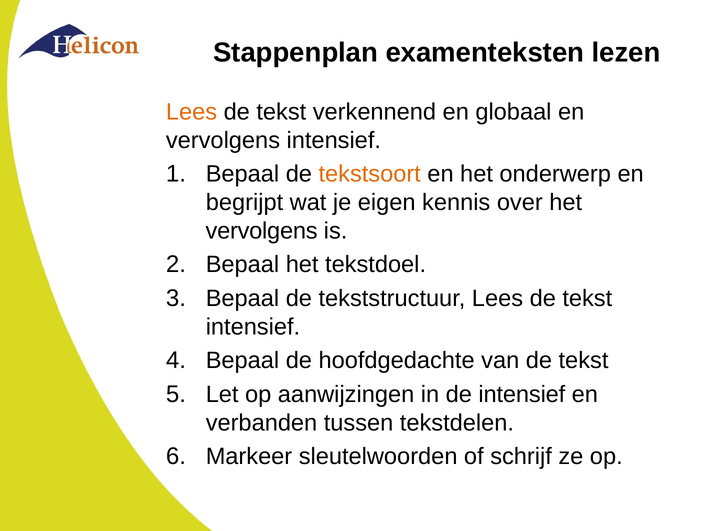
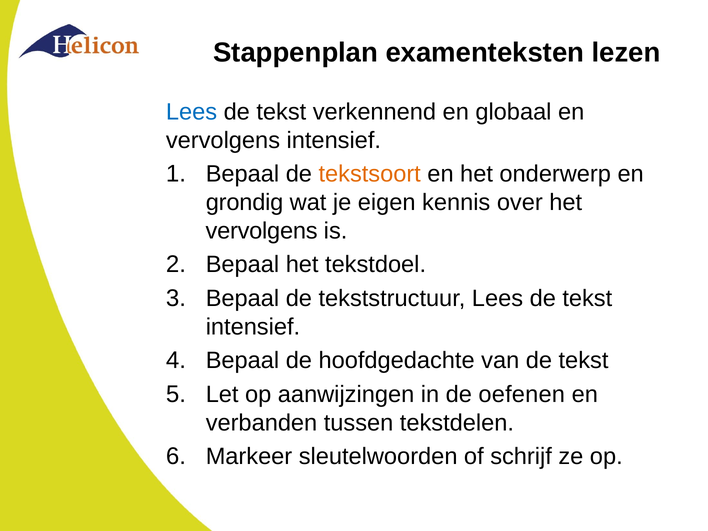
Lees colour: orange -> blue (191, 112)
begrijpt: begrijpt -> grondig (245, 202)
de intensief: intensief -> oefenen (522, 394)
